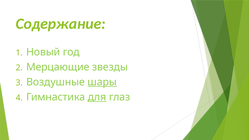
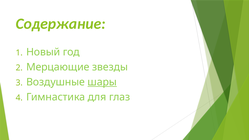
для underline: present -> none (97, 97)
